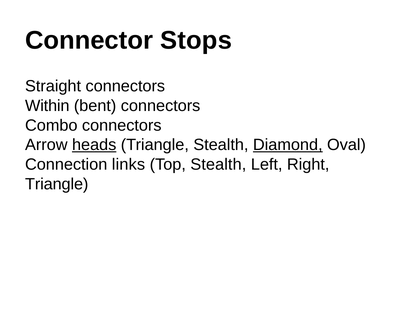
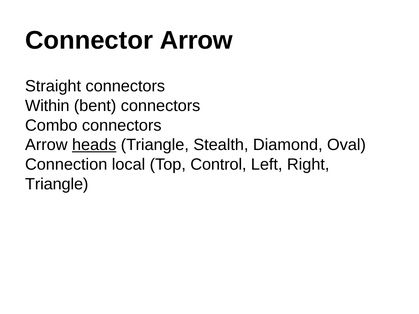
Connector Stops: Stops -> Arrow (196, 41)
Diamond underline: present -> none (288, 145)
links: links -> local (129, 165)
Top Stealth: Stealth -> Control (218, 165)
